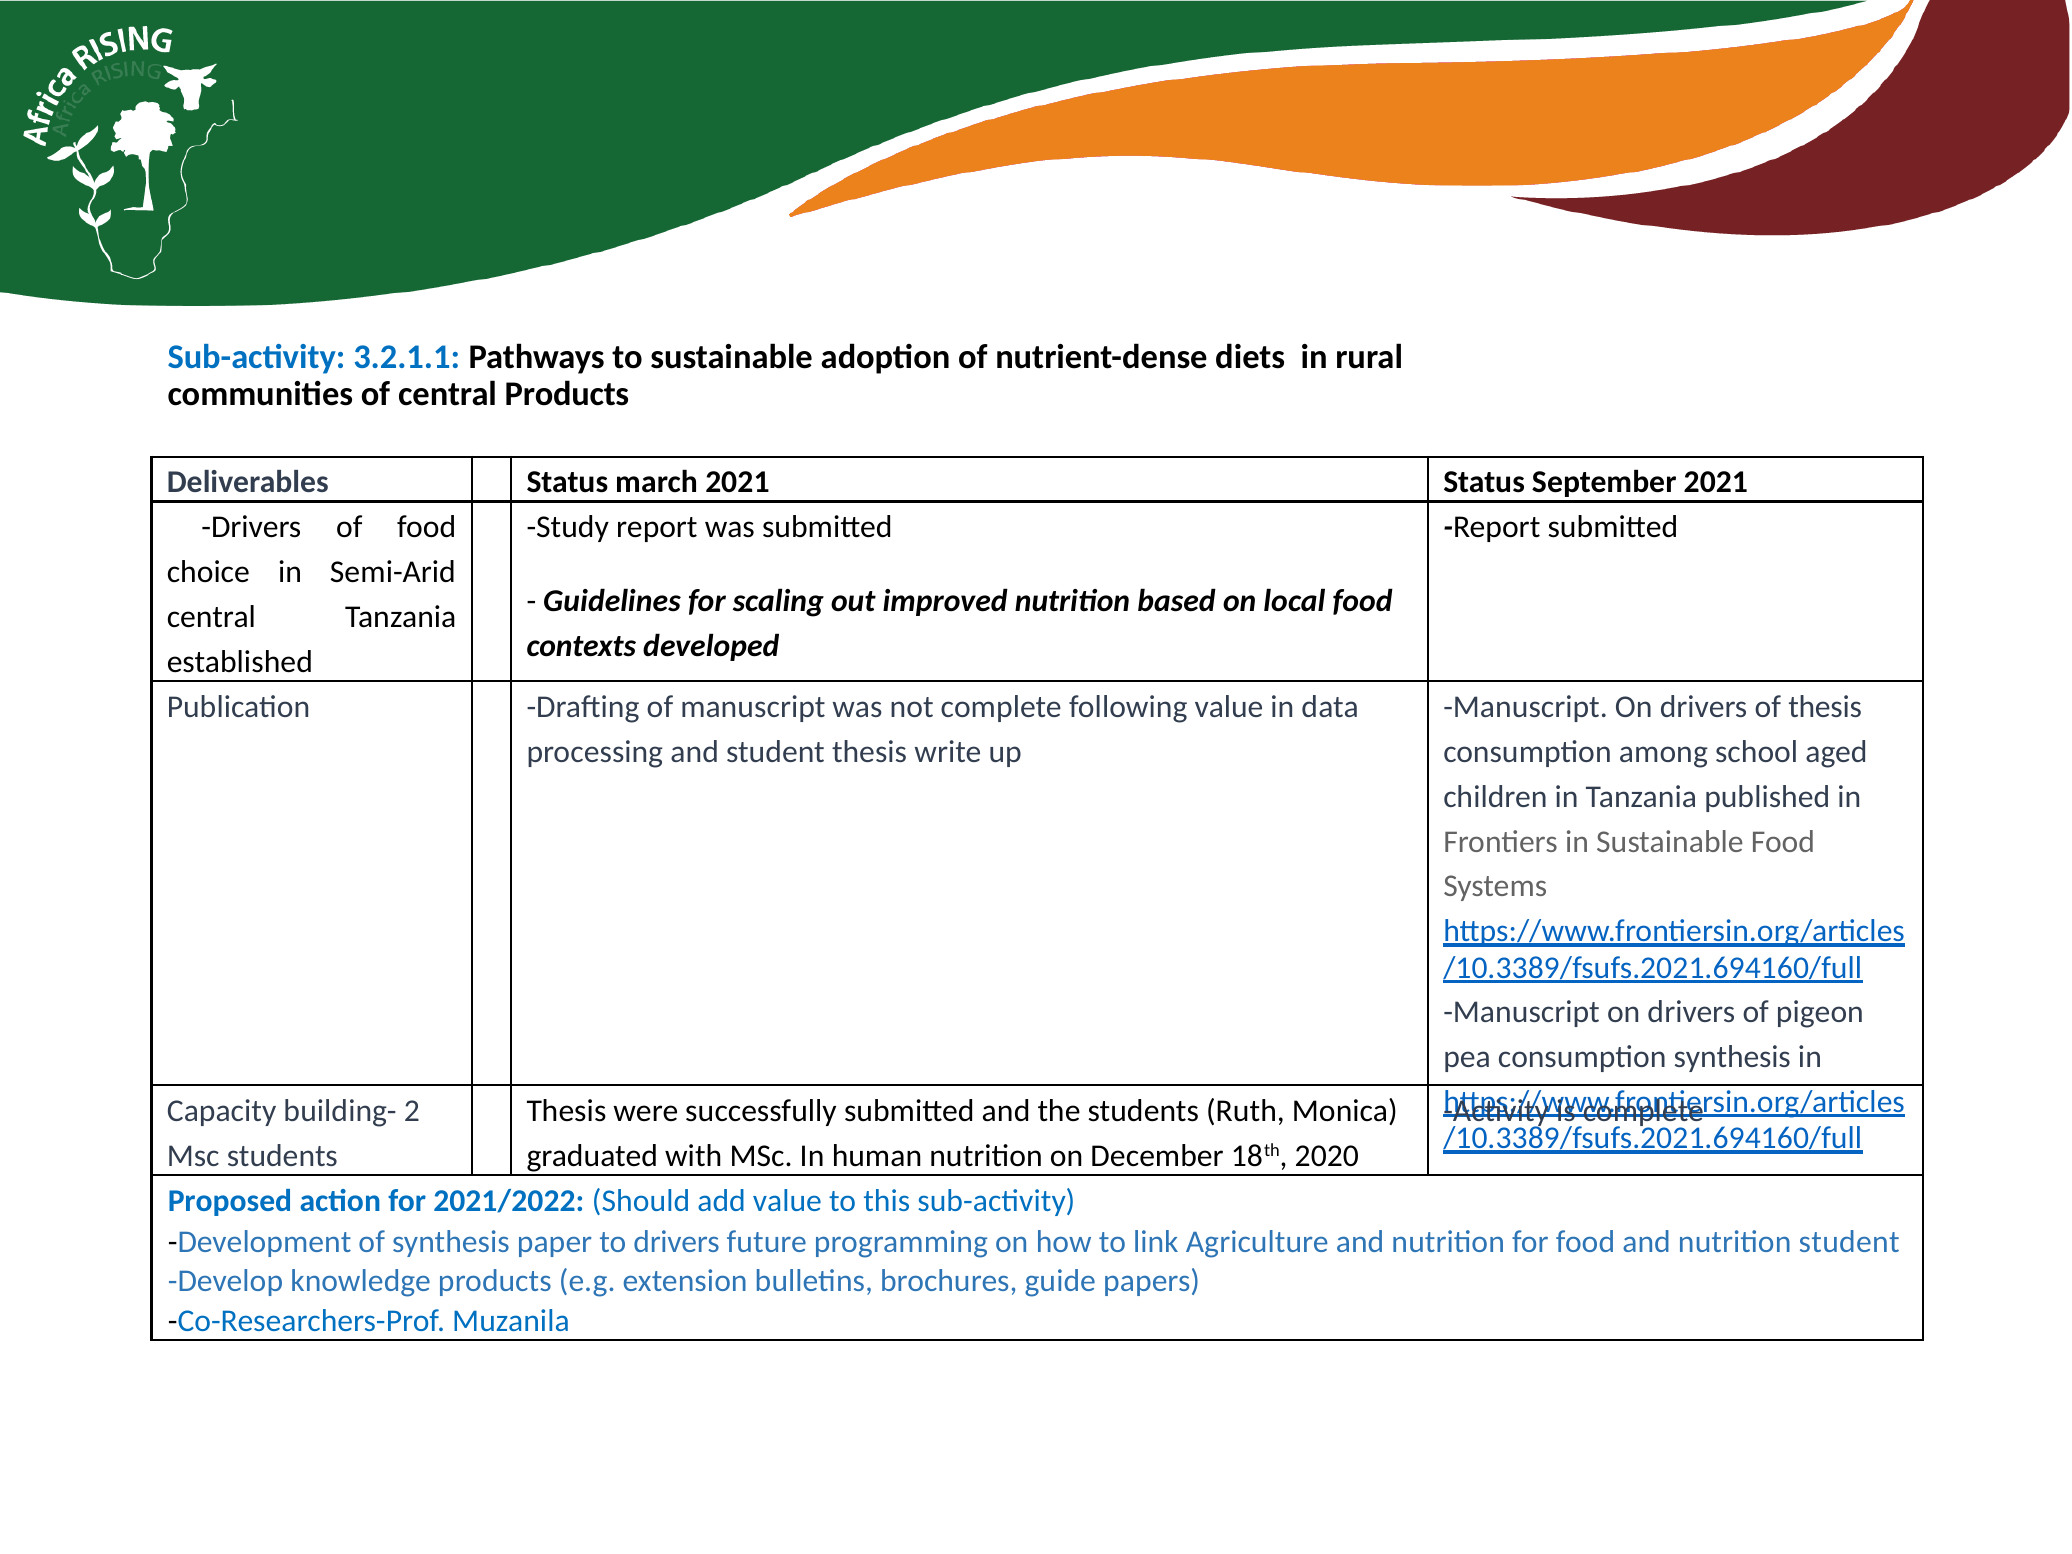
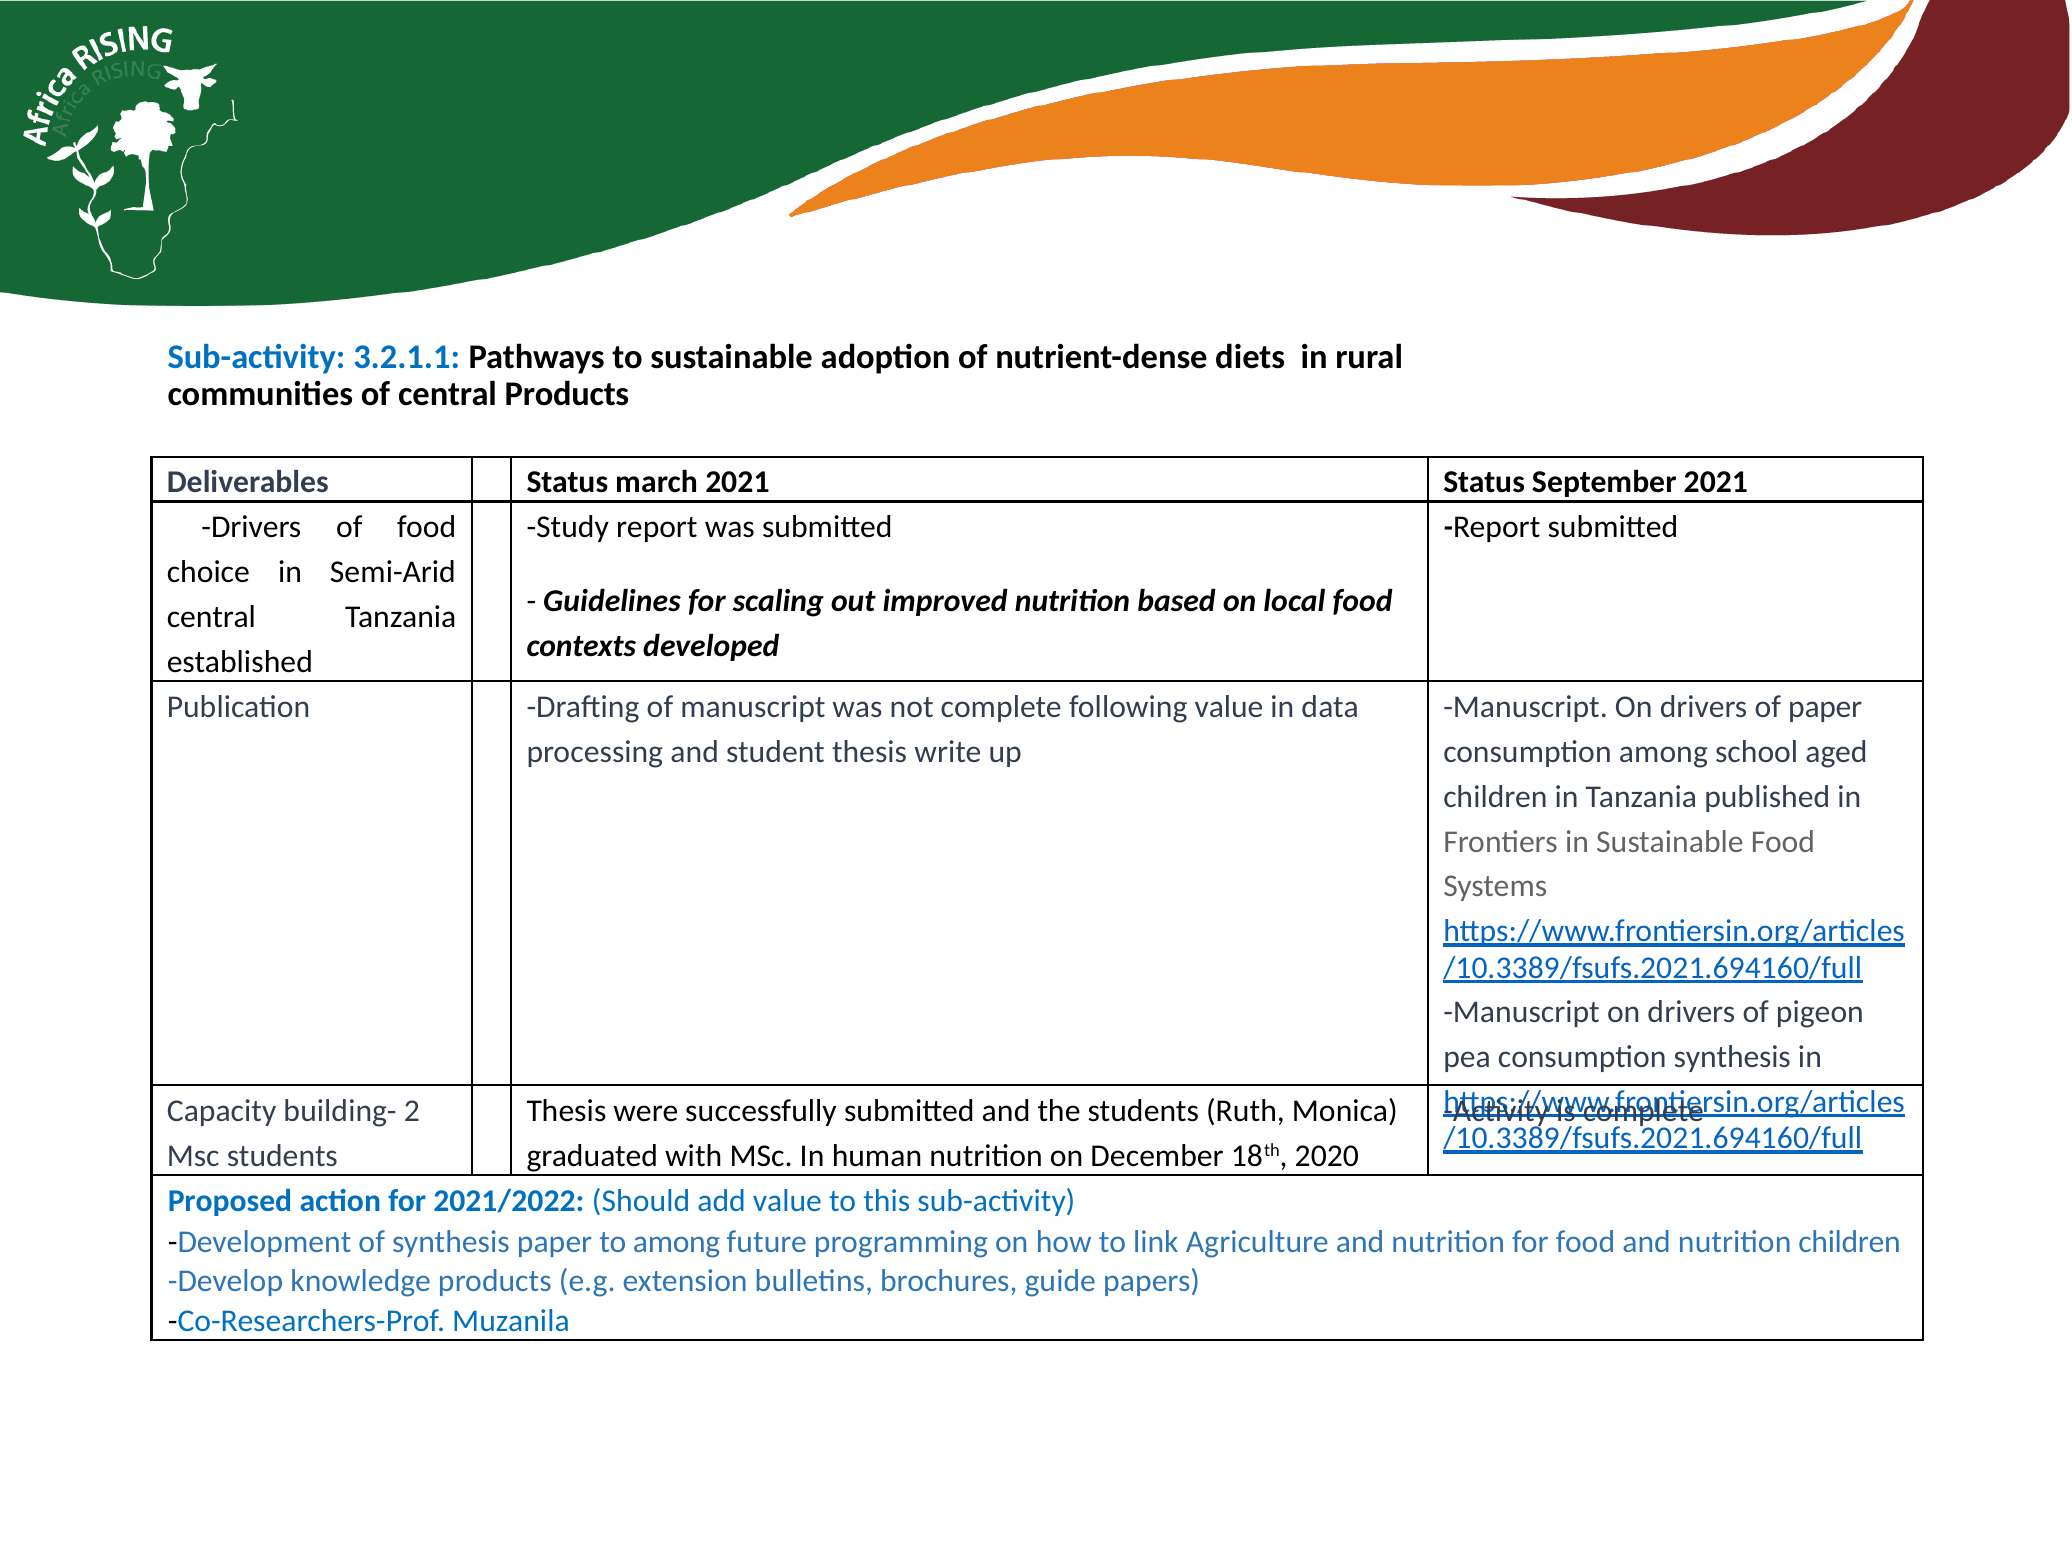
of thesis: thesis -> paper (1825, 707)
to drivers: drivers -> among (677, 1242)
nutrition student: student -> children (1850, 1242)
